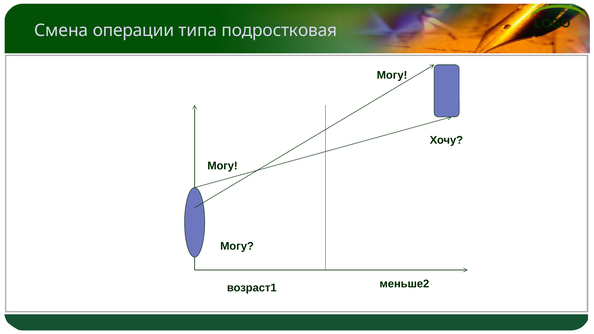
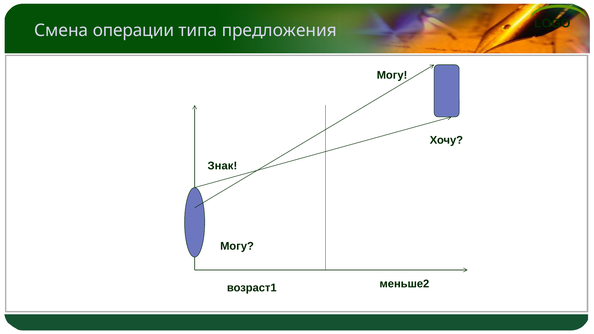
подростковая: подростковая -> предложения (279, 30)
Могу: Могу -> Знак (222, 166)
